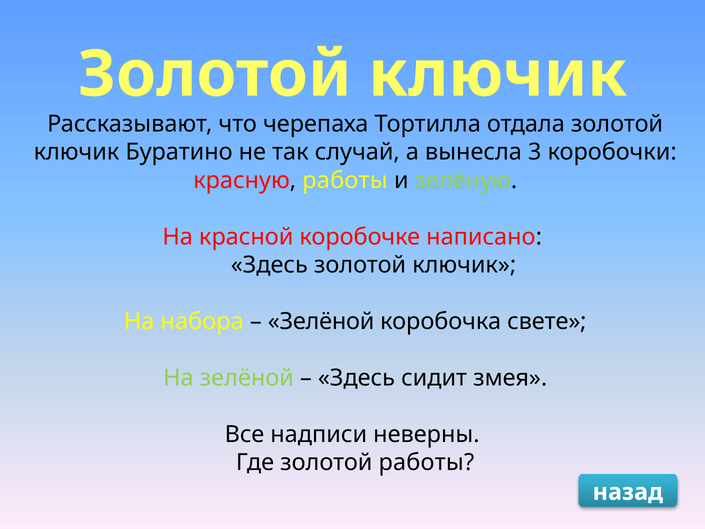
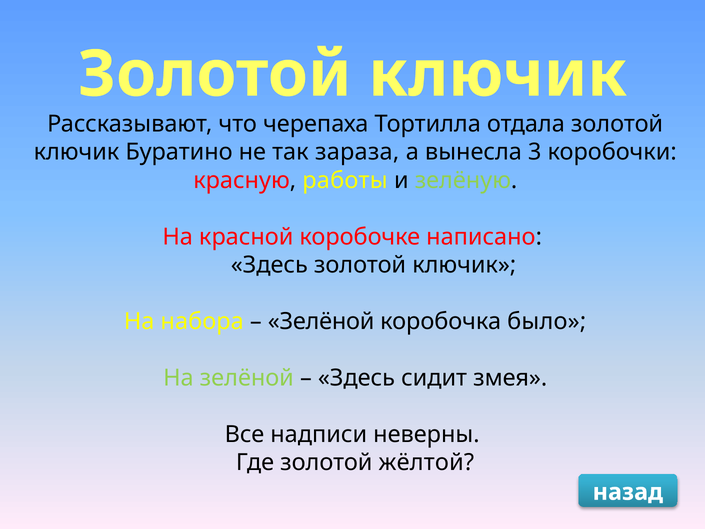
случай: случай -> зараза (357, 152)
свете: свете -> было (547, 321)
золотой работы: работы -> жёлтой (426, 462)
